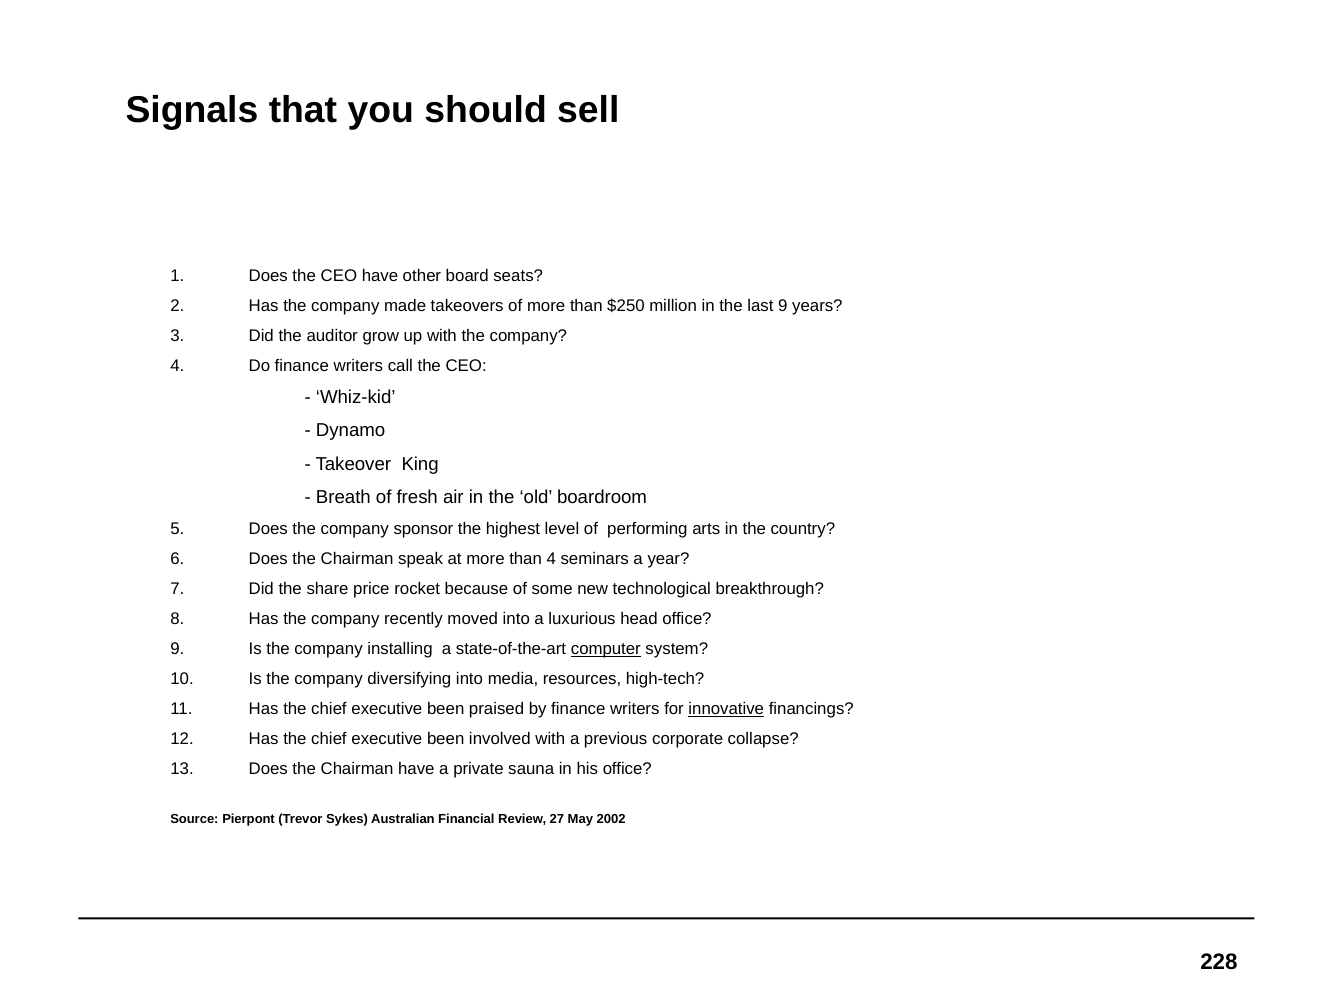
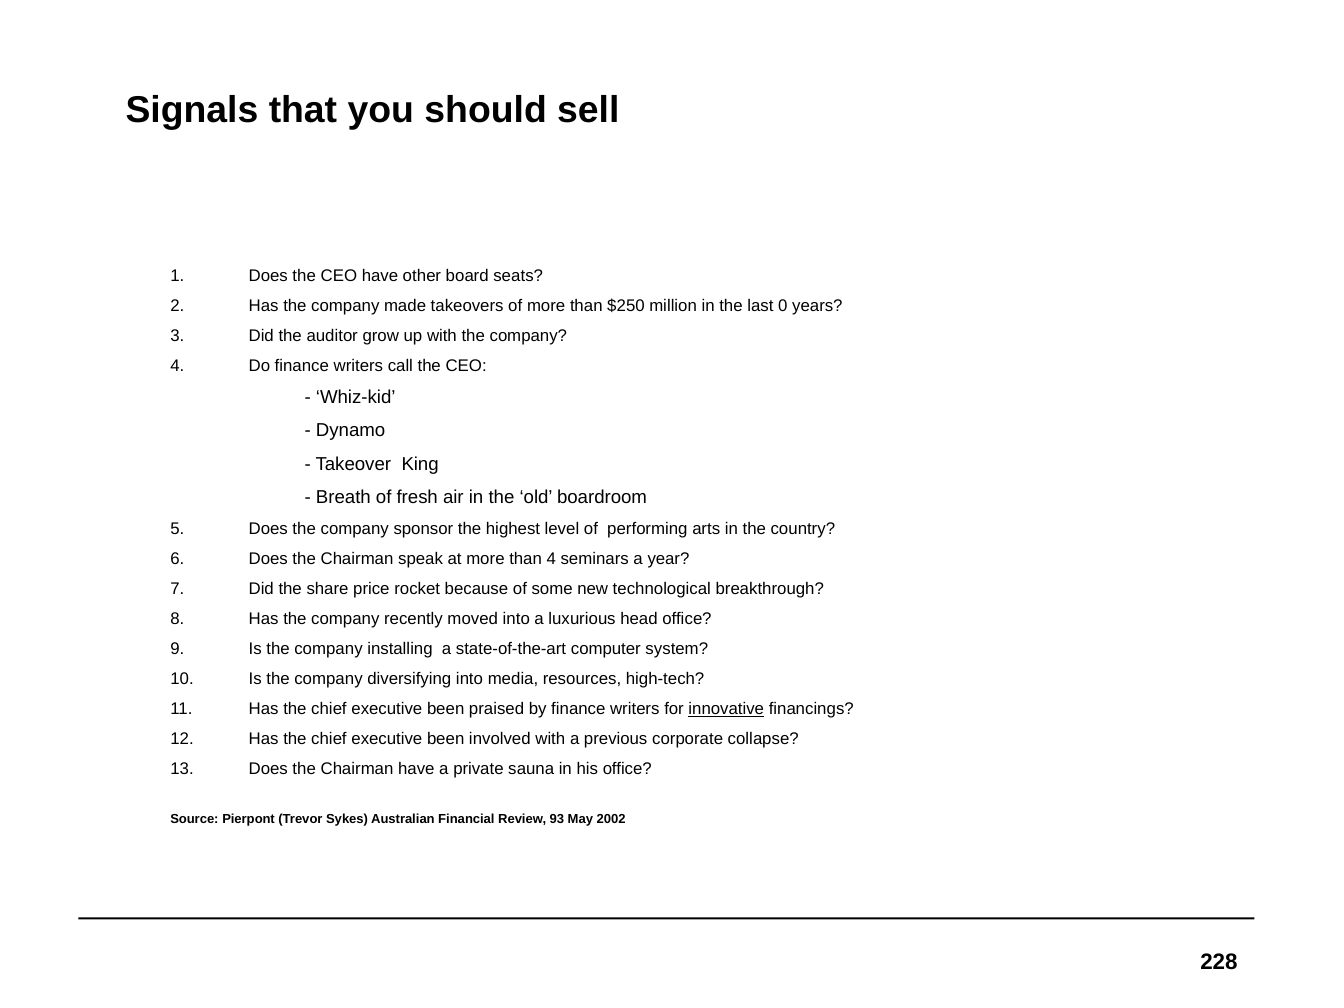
last 9: 9 -> 0 (783, 306)
computer underline: present -> none (606, 649)
27: 27 -> 93 (557, 820)
